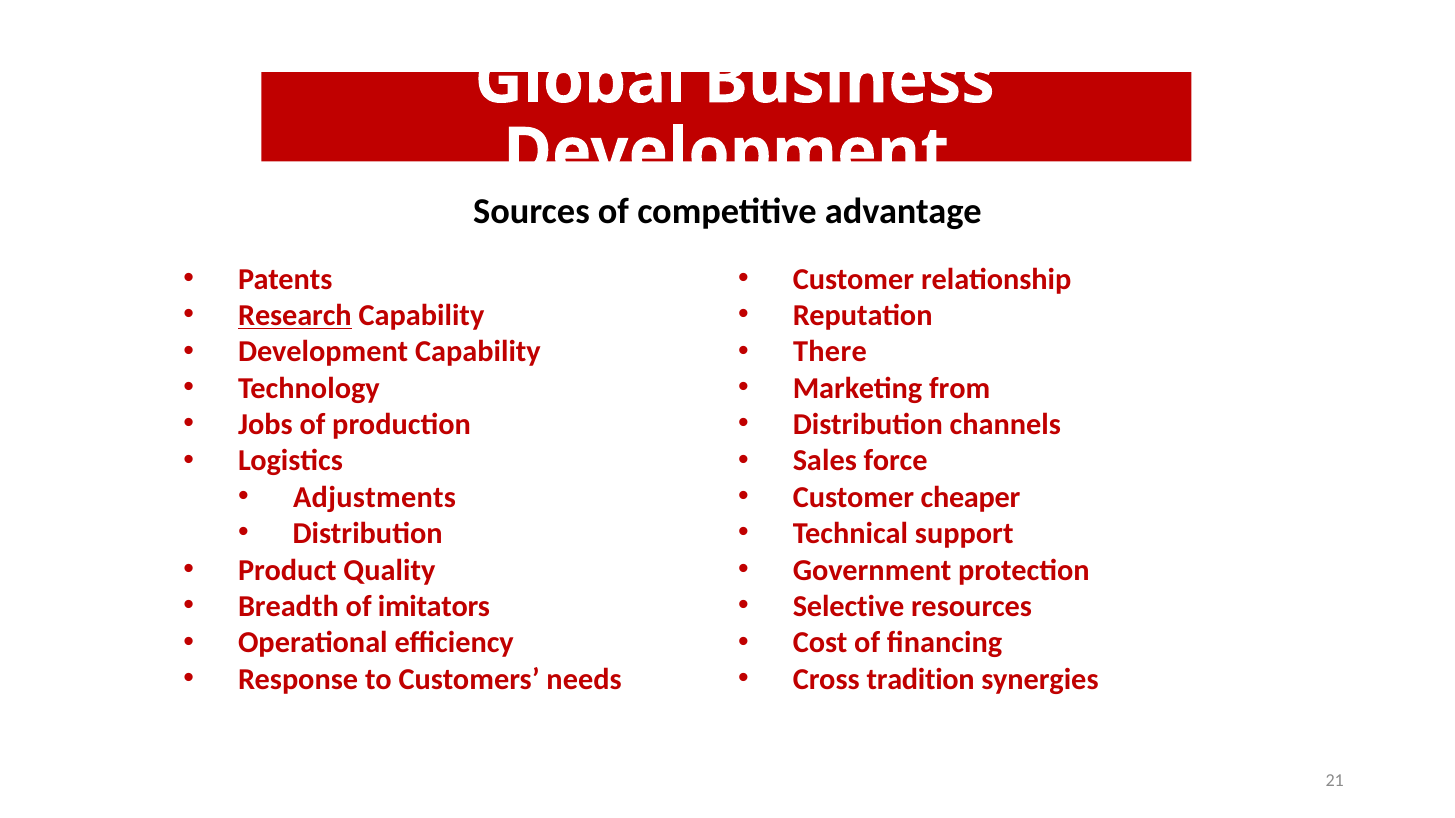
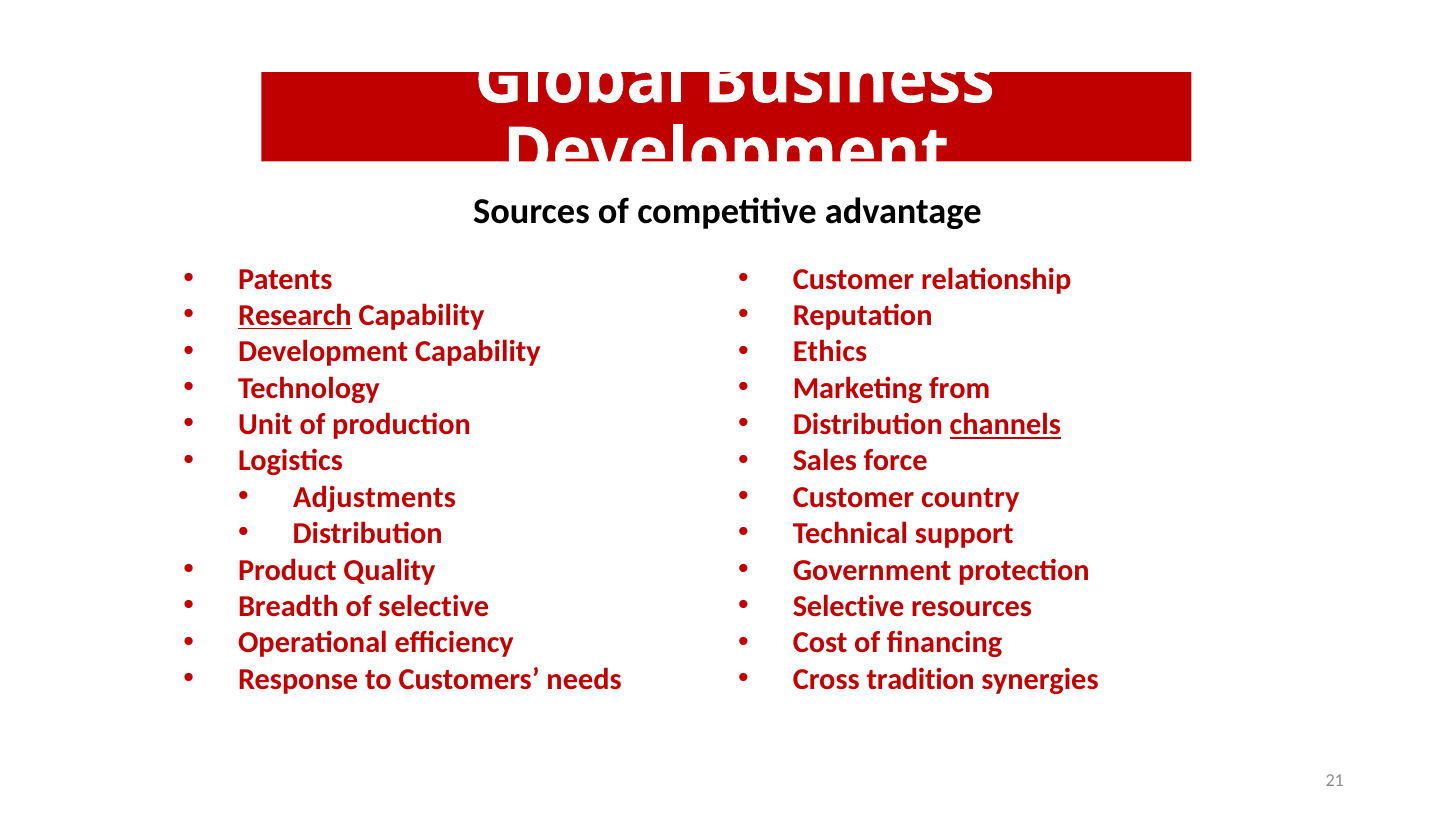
There: There -> Ethics (830, 352)
Jobs: Jobs -> Unit (265, 425)
channels underline: none -> present (1005, 425)
cheaper: cheaper -> country (970, 498)
of imitators: imitators -> selective (434, 607)
